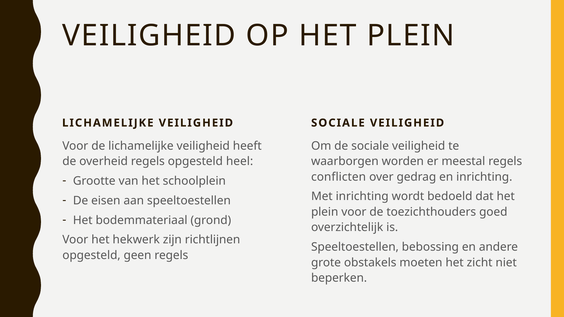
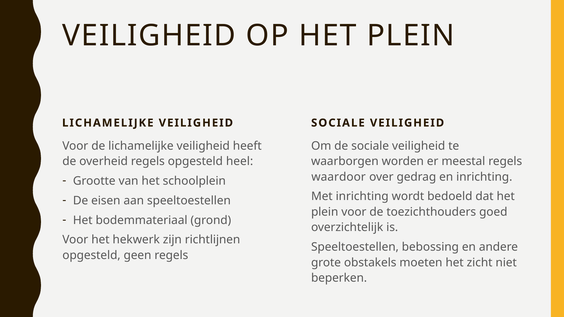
conflicten: conflicten -> waardoor (339, 177)
